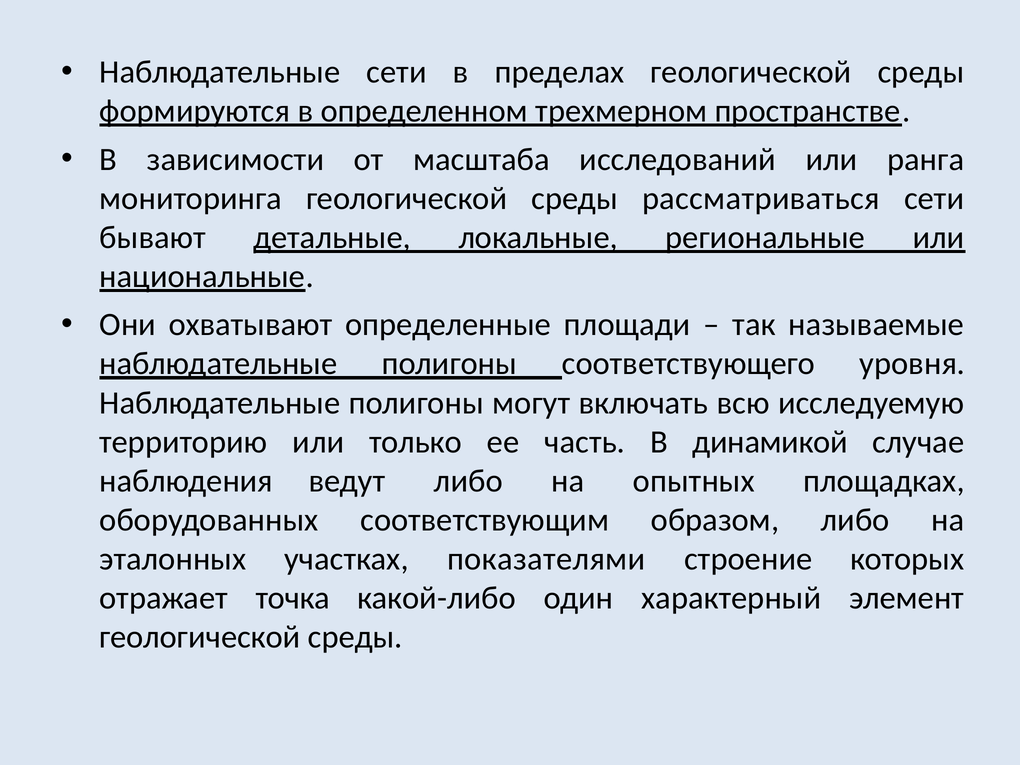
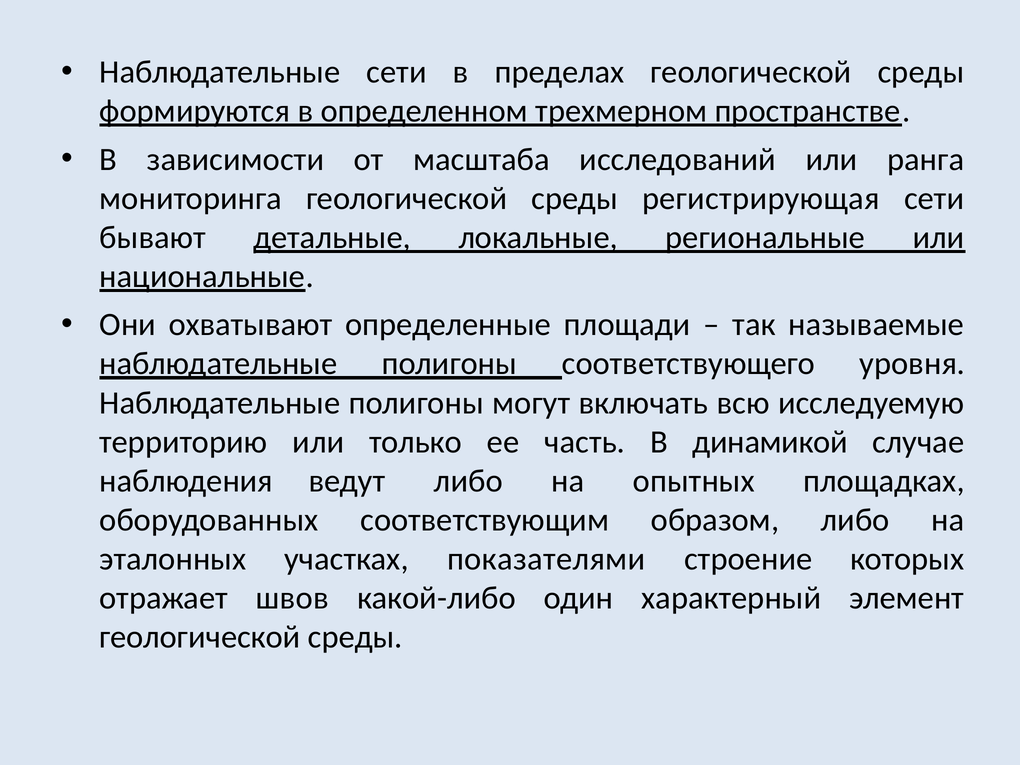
рассматриваться: рассматриваться -> регистрирующая (761, 198)
точка: точка -> швов (292, 598)
